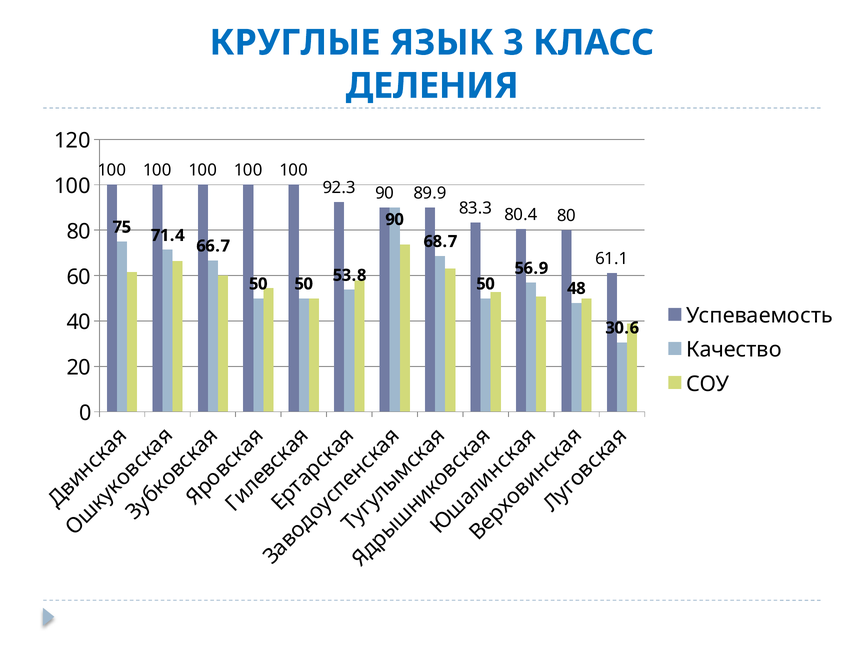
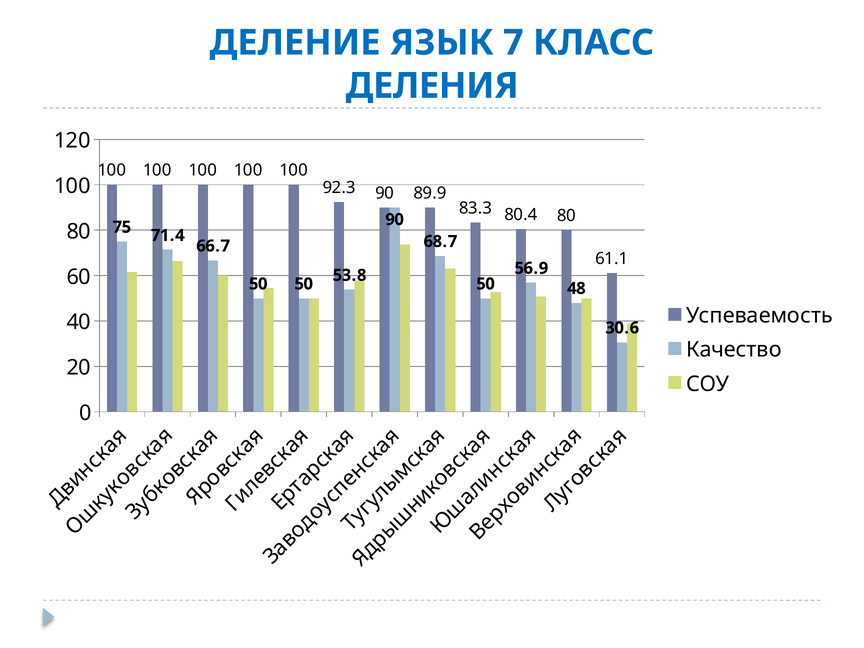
КРУГЛЫЕ: КРУГЛЫЕ -> ДЕЛЕНИЕ (295, 43)
3: 3 -> 7 (513, 43)
